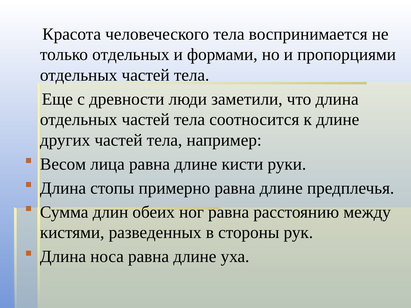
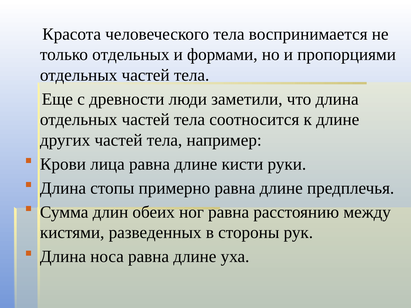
Весом: Весом -> Крови (63, 164)
